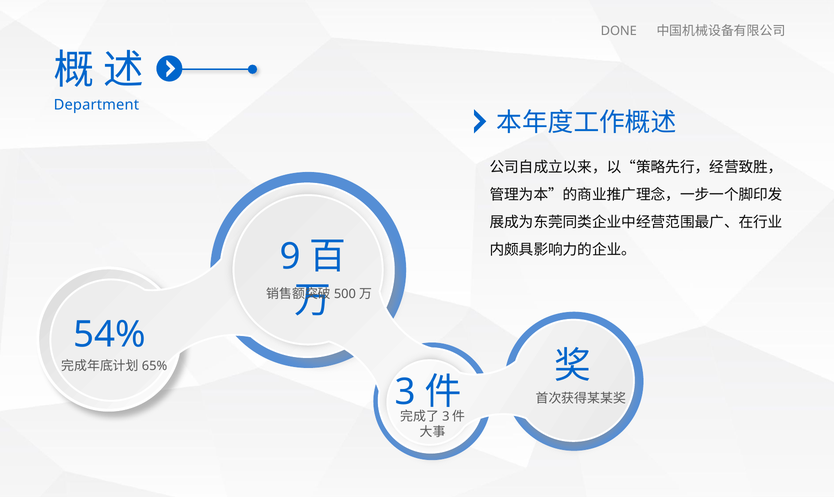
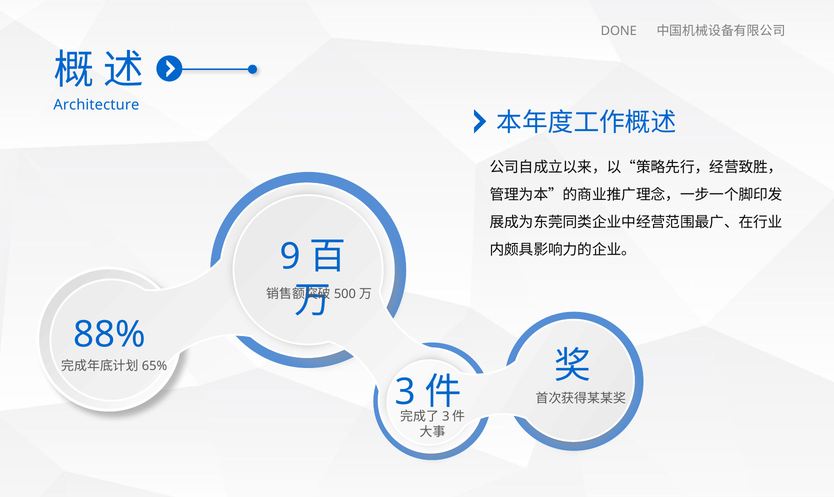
Department: Department -> Architecture (96, 105)
54%: 54% -> 88% (110, 334)
